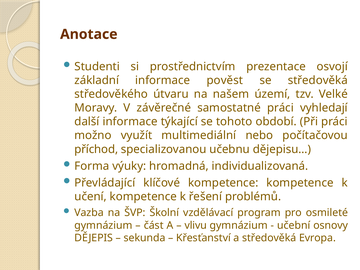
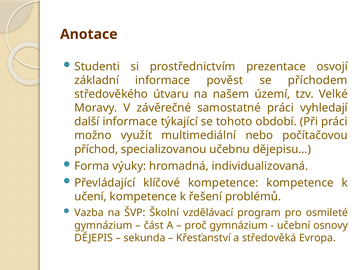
se středověká: středověká -> příchodem (318, 80)
vlivu: vlivu -> proč (196, 225)
